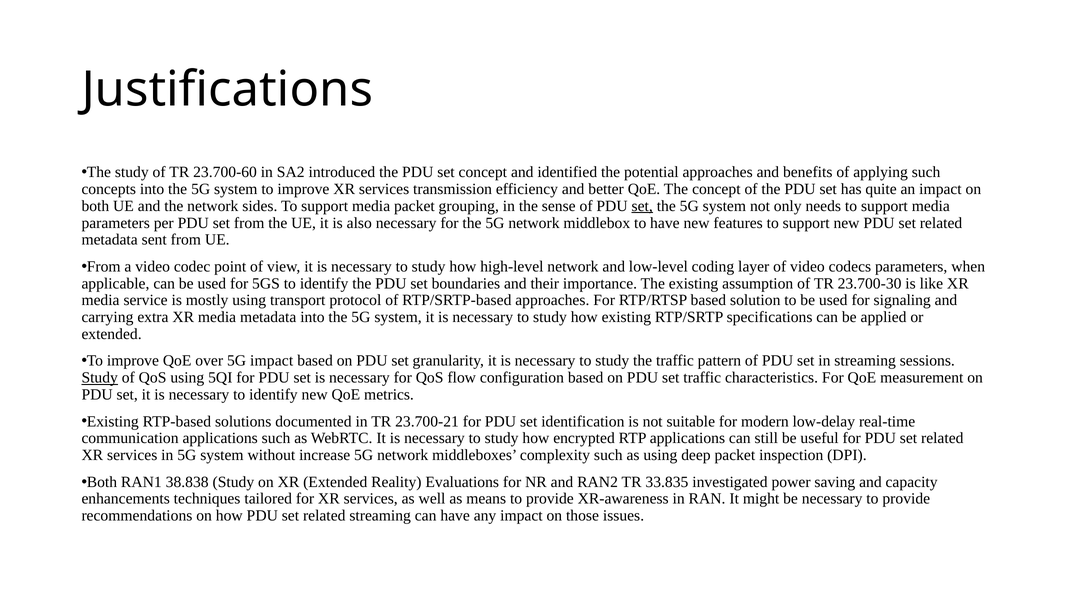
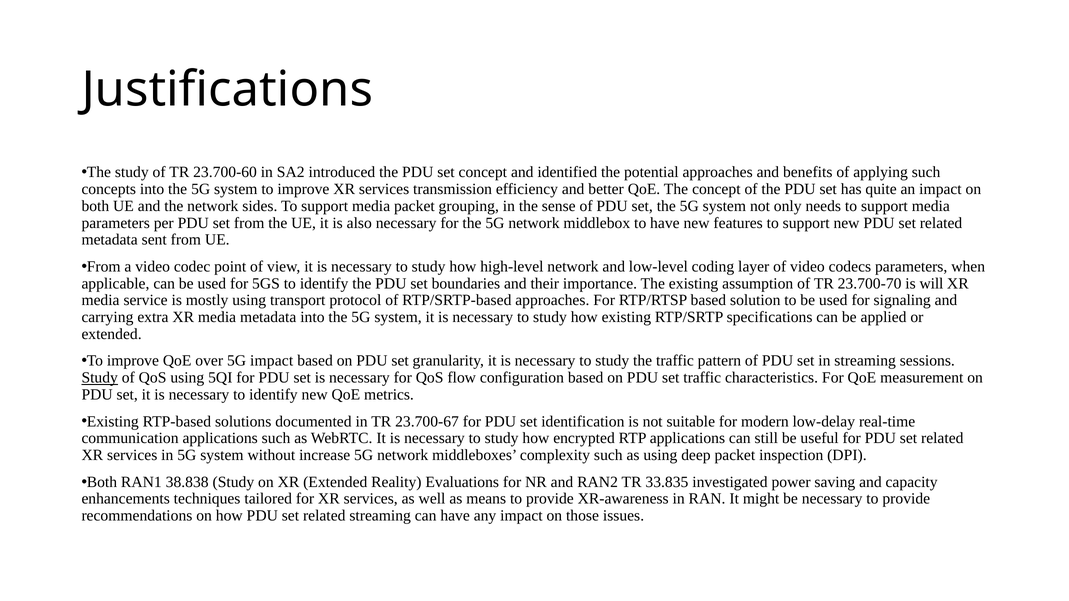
set underline: present -> none (642, 206)
23.700-30: 23.700-30 -> 23.700-70 (870, 284)
like: like -> will (931, 284)
23.700-21: 23.700-21 -> 23.700-67 (427, 422)
